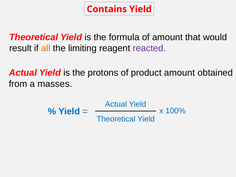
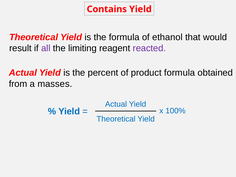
of amount: amount -> ethanol (167, 37)
all colour: orange -> purple (46, 48)
protons: protons -> percent (103, 73)
product amount: amount -> formula (180, 73)
